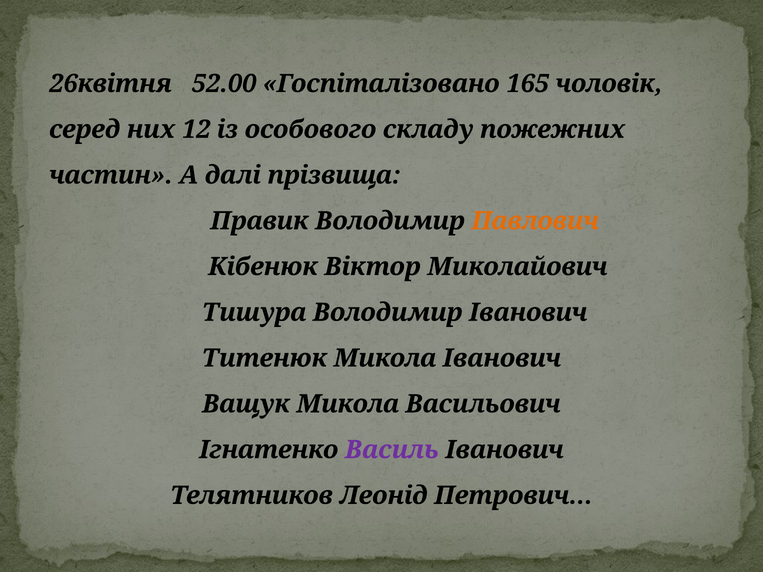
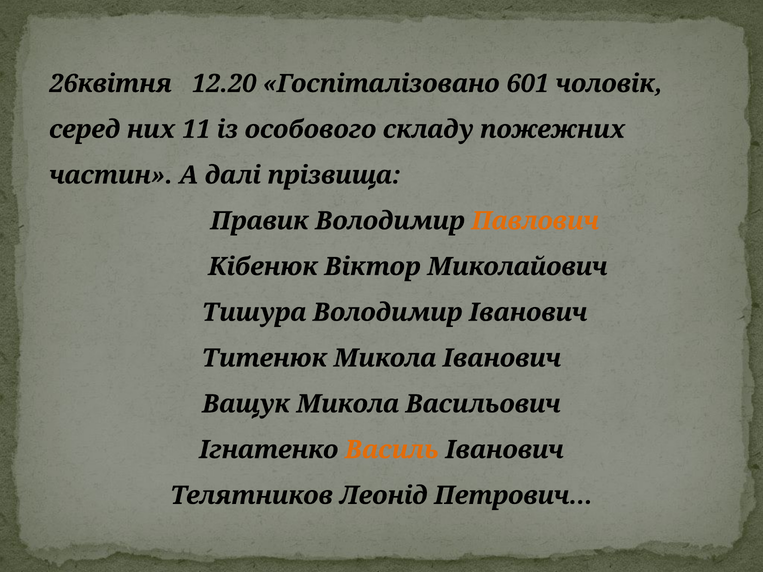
52.00: 52.00 -> 12.20 (224, 84)
165: 165 -> 601 (528, 84)
12: 12 -> 11 (196, 129)
Василь colour: purple -> orange (392, 450)
